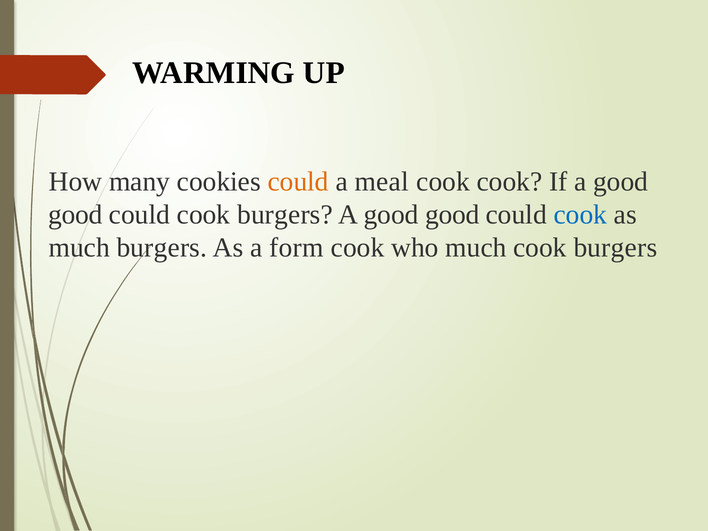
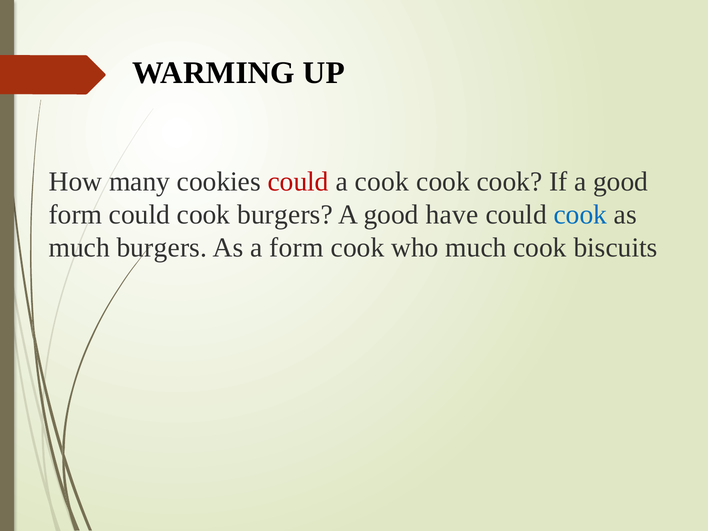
could colour: orange -> red (298, 181)
a meal: meal -> cook (382, 181)
good: good -> form (75, 215)
good: good -> have (452, 215)
burgers: burgers -> biscuits (615, 248)
